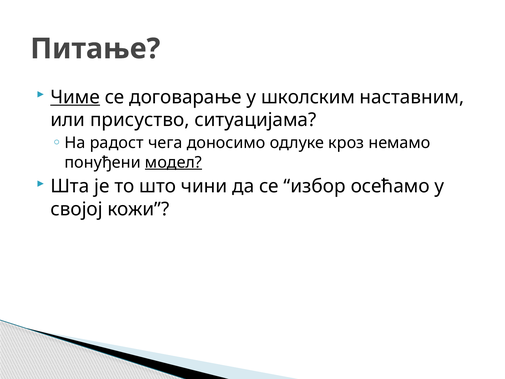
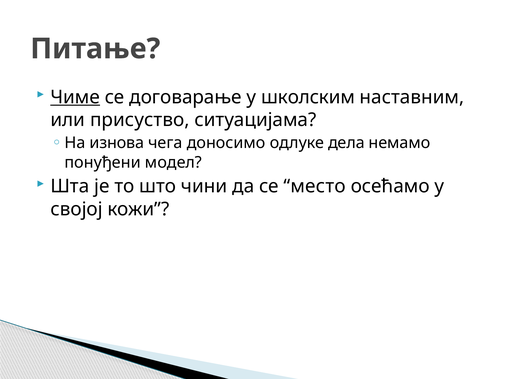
радост: радост -> изнова (117, 143)
кроз: кроз -> дела (346, 143)
модел underline: present -> none (173, 162)
избор: избор -> место (315, 186)
